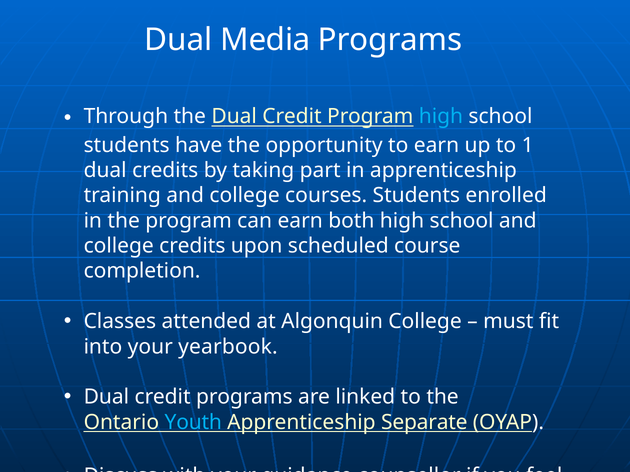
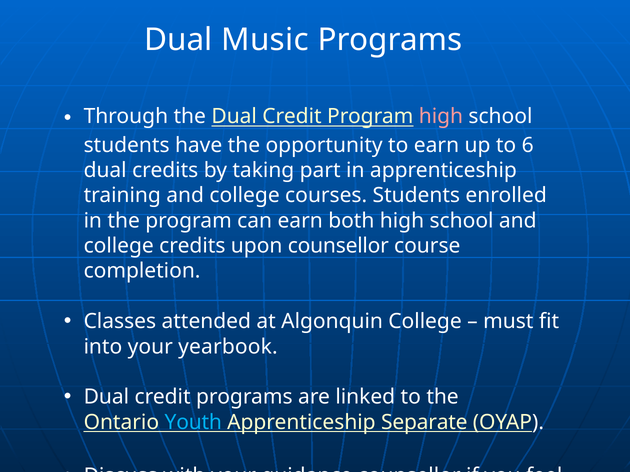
Media: Media -> Music (265, 40)
high colour: light blue -> pink (441, 117)
1: 1 -> 6 (528, 145)
upon scheduled: scheduled -> counsellor (338, 246)
